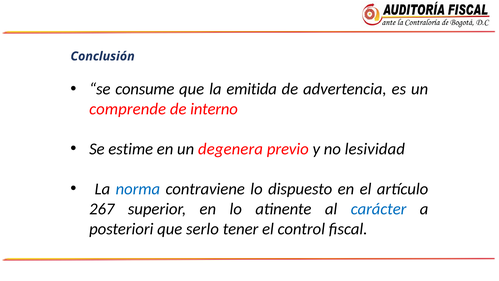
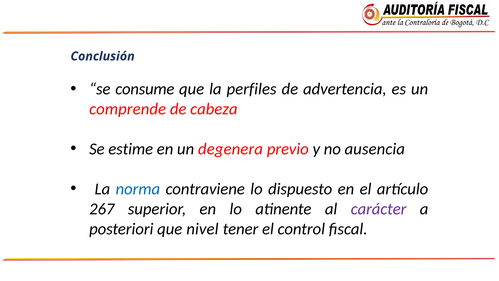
emitida: emitida -> perfiles (252, 89)
interno: interno -> cabeza (214, 109)
lesividad: lesividad -> ausencia (375, 149)
carácter colour: blue -> purple (379, 209)
serlo: serlo -> nivel (202, 229)
